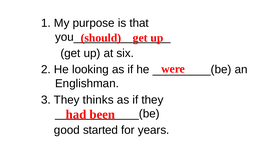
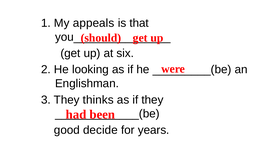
purpose: purpose -> appeals (94, 23)
started: started -> decide (100, 130)
